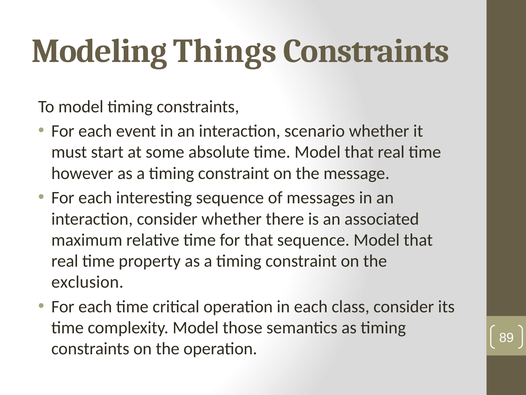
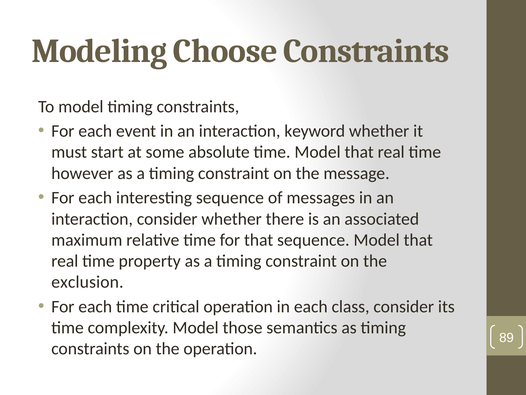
Things: Things -> Choose (225, 51)
scenario: scenario -> keyword (315, 131)
